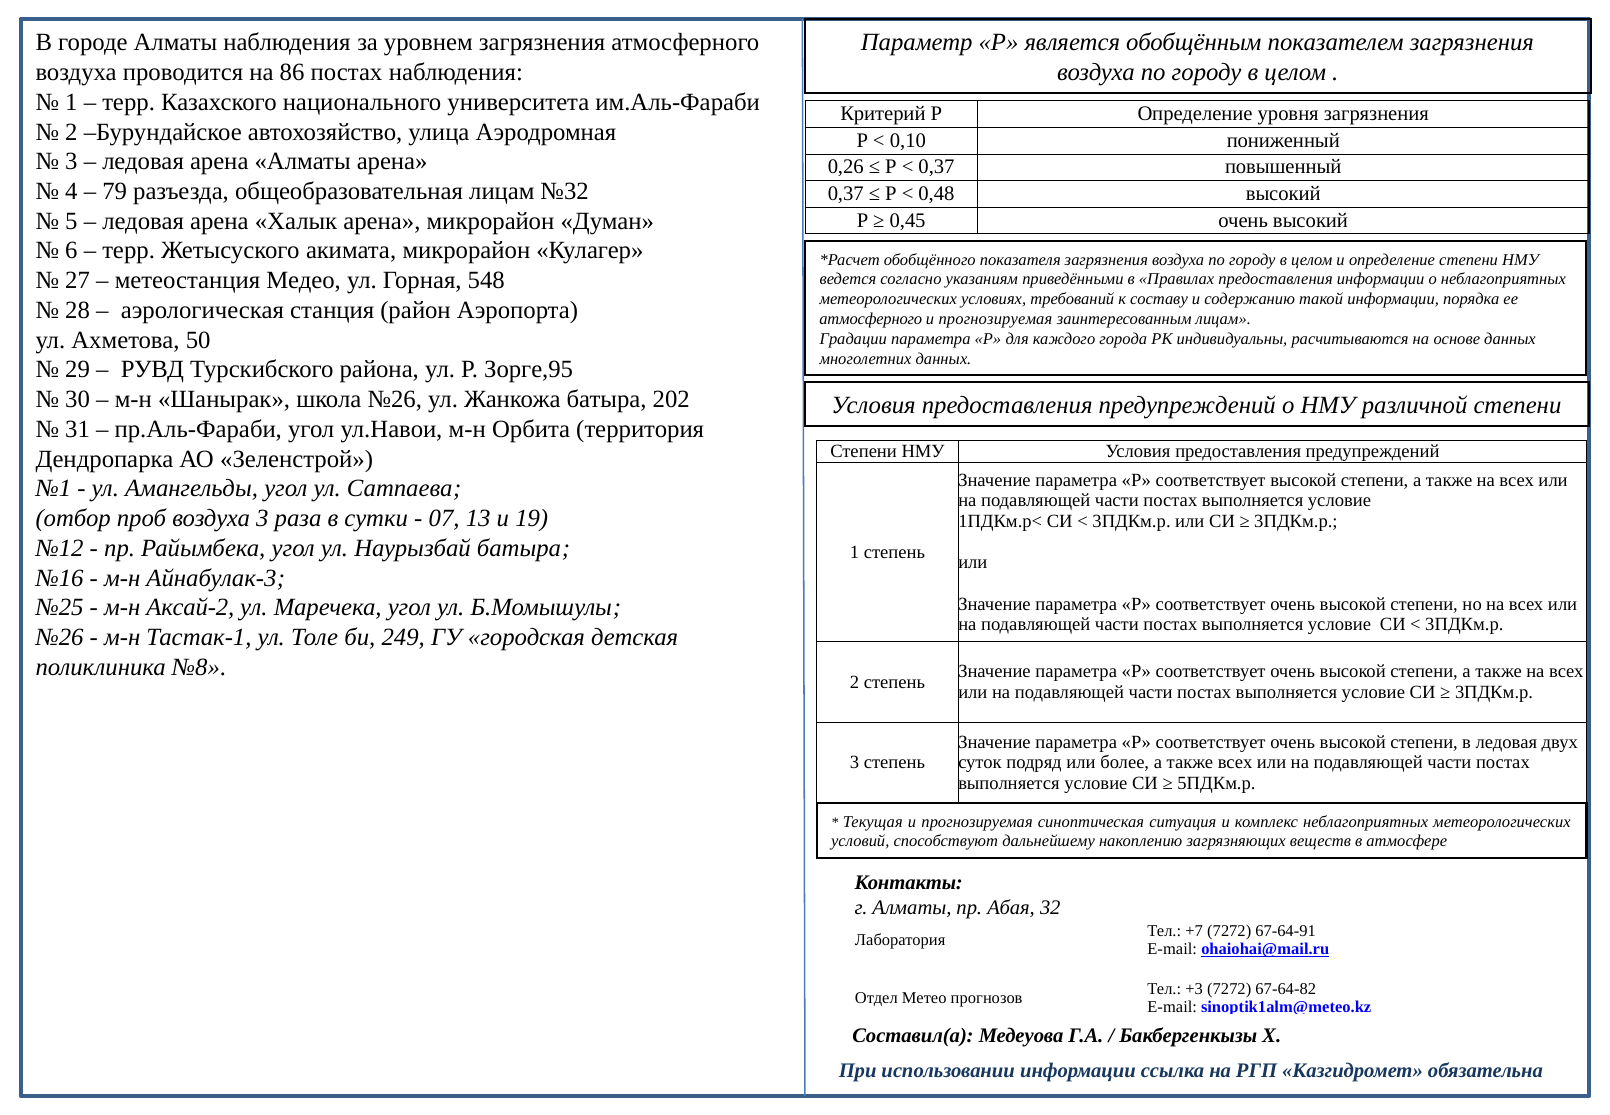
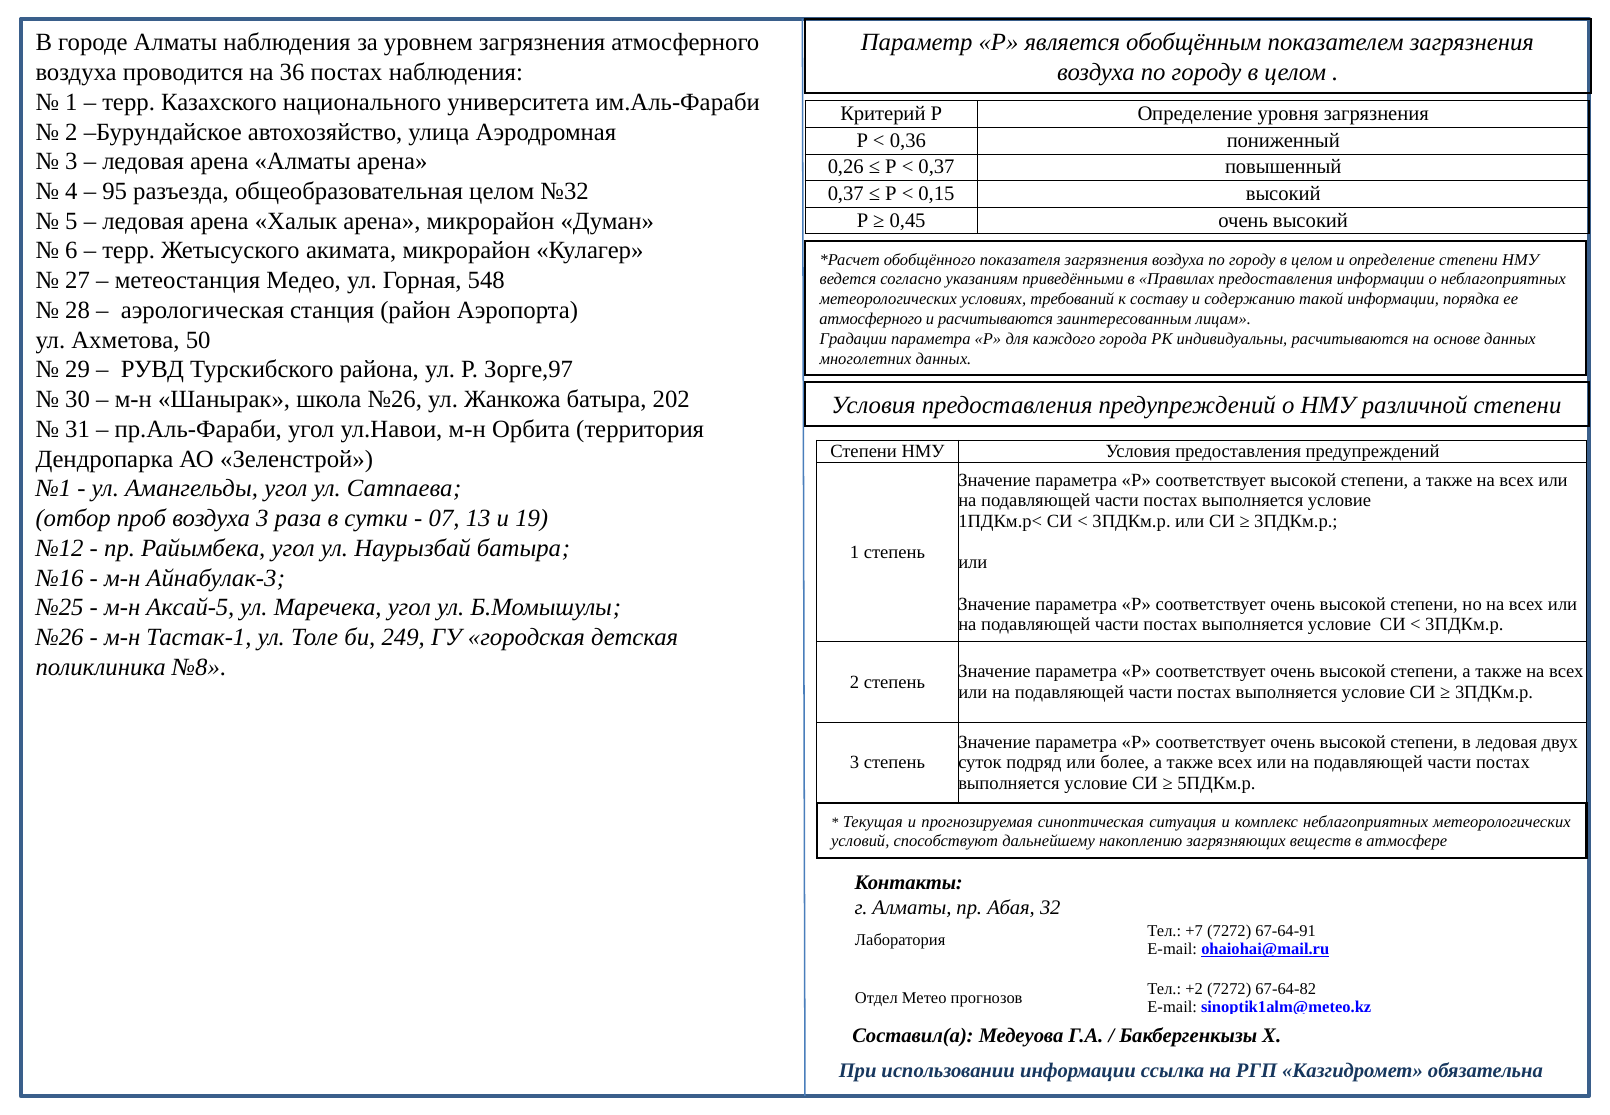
86: 86 -> 36 (292, 72)
0,10: 0,10 -> 0,36 (908, 141)
79: 79 -> 95 (115, 191)
общеобразовательная лицам: лицам -> целом (502, 191)
0,48: 0,48 -> 0,15 (936, 194)
прогнозируемая: прогнозируемая -> расчитываются (996, 319)
Зорге,95: Зорге,95 -> Зорге,97 (529, 370)
Аксай-2: Аксай-2 -> Аксай-5 (190, 607)
+3: +3 -> +2 (1194, 988)
